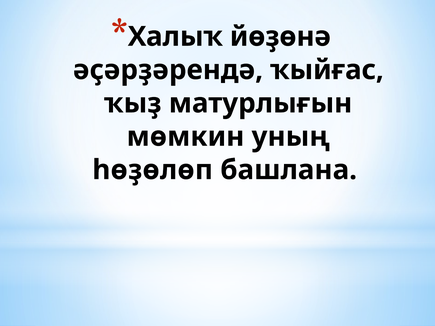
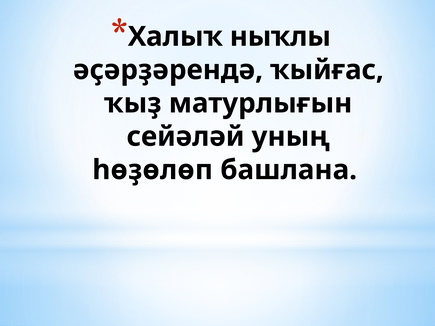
йөҙөнә: йөҙөнә -> ныҡлы (280, 37)
мөмкин: мөмкин -> сейәләй (186, 137)
